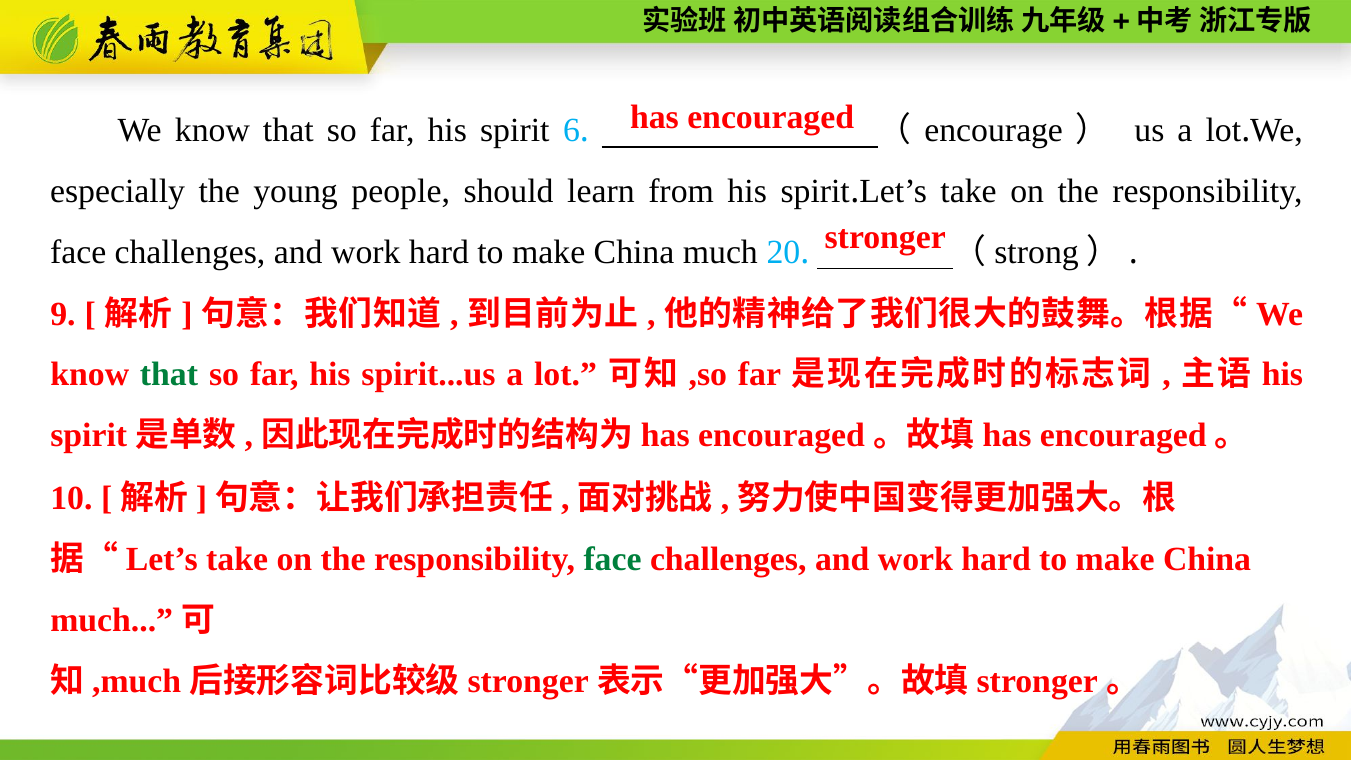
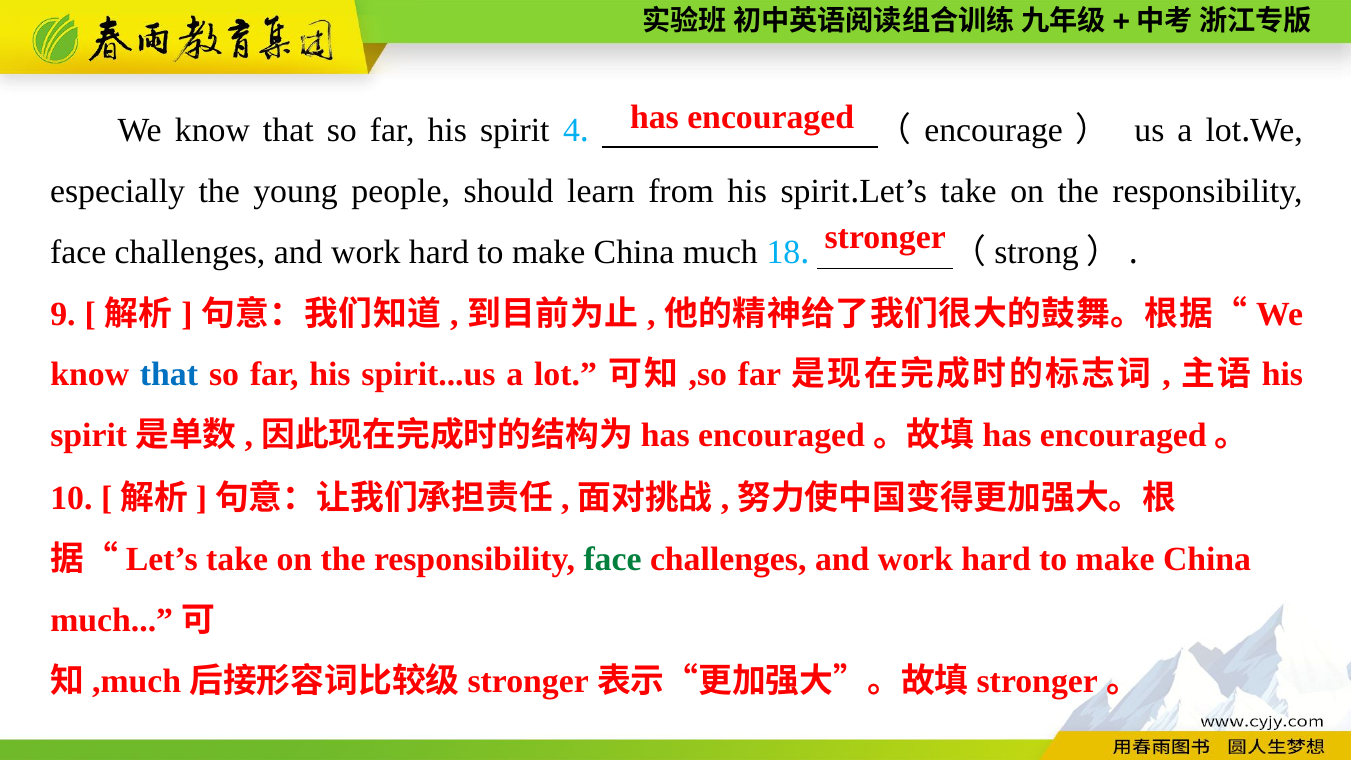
6: 6 -> 4 (572, 131)
20: 20 -> 18 (783, 252)
that colour: green -> blue (169, 375)
